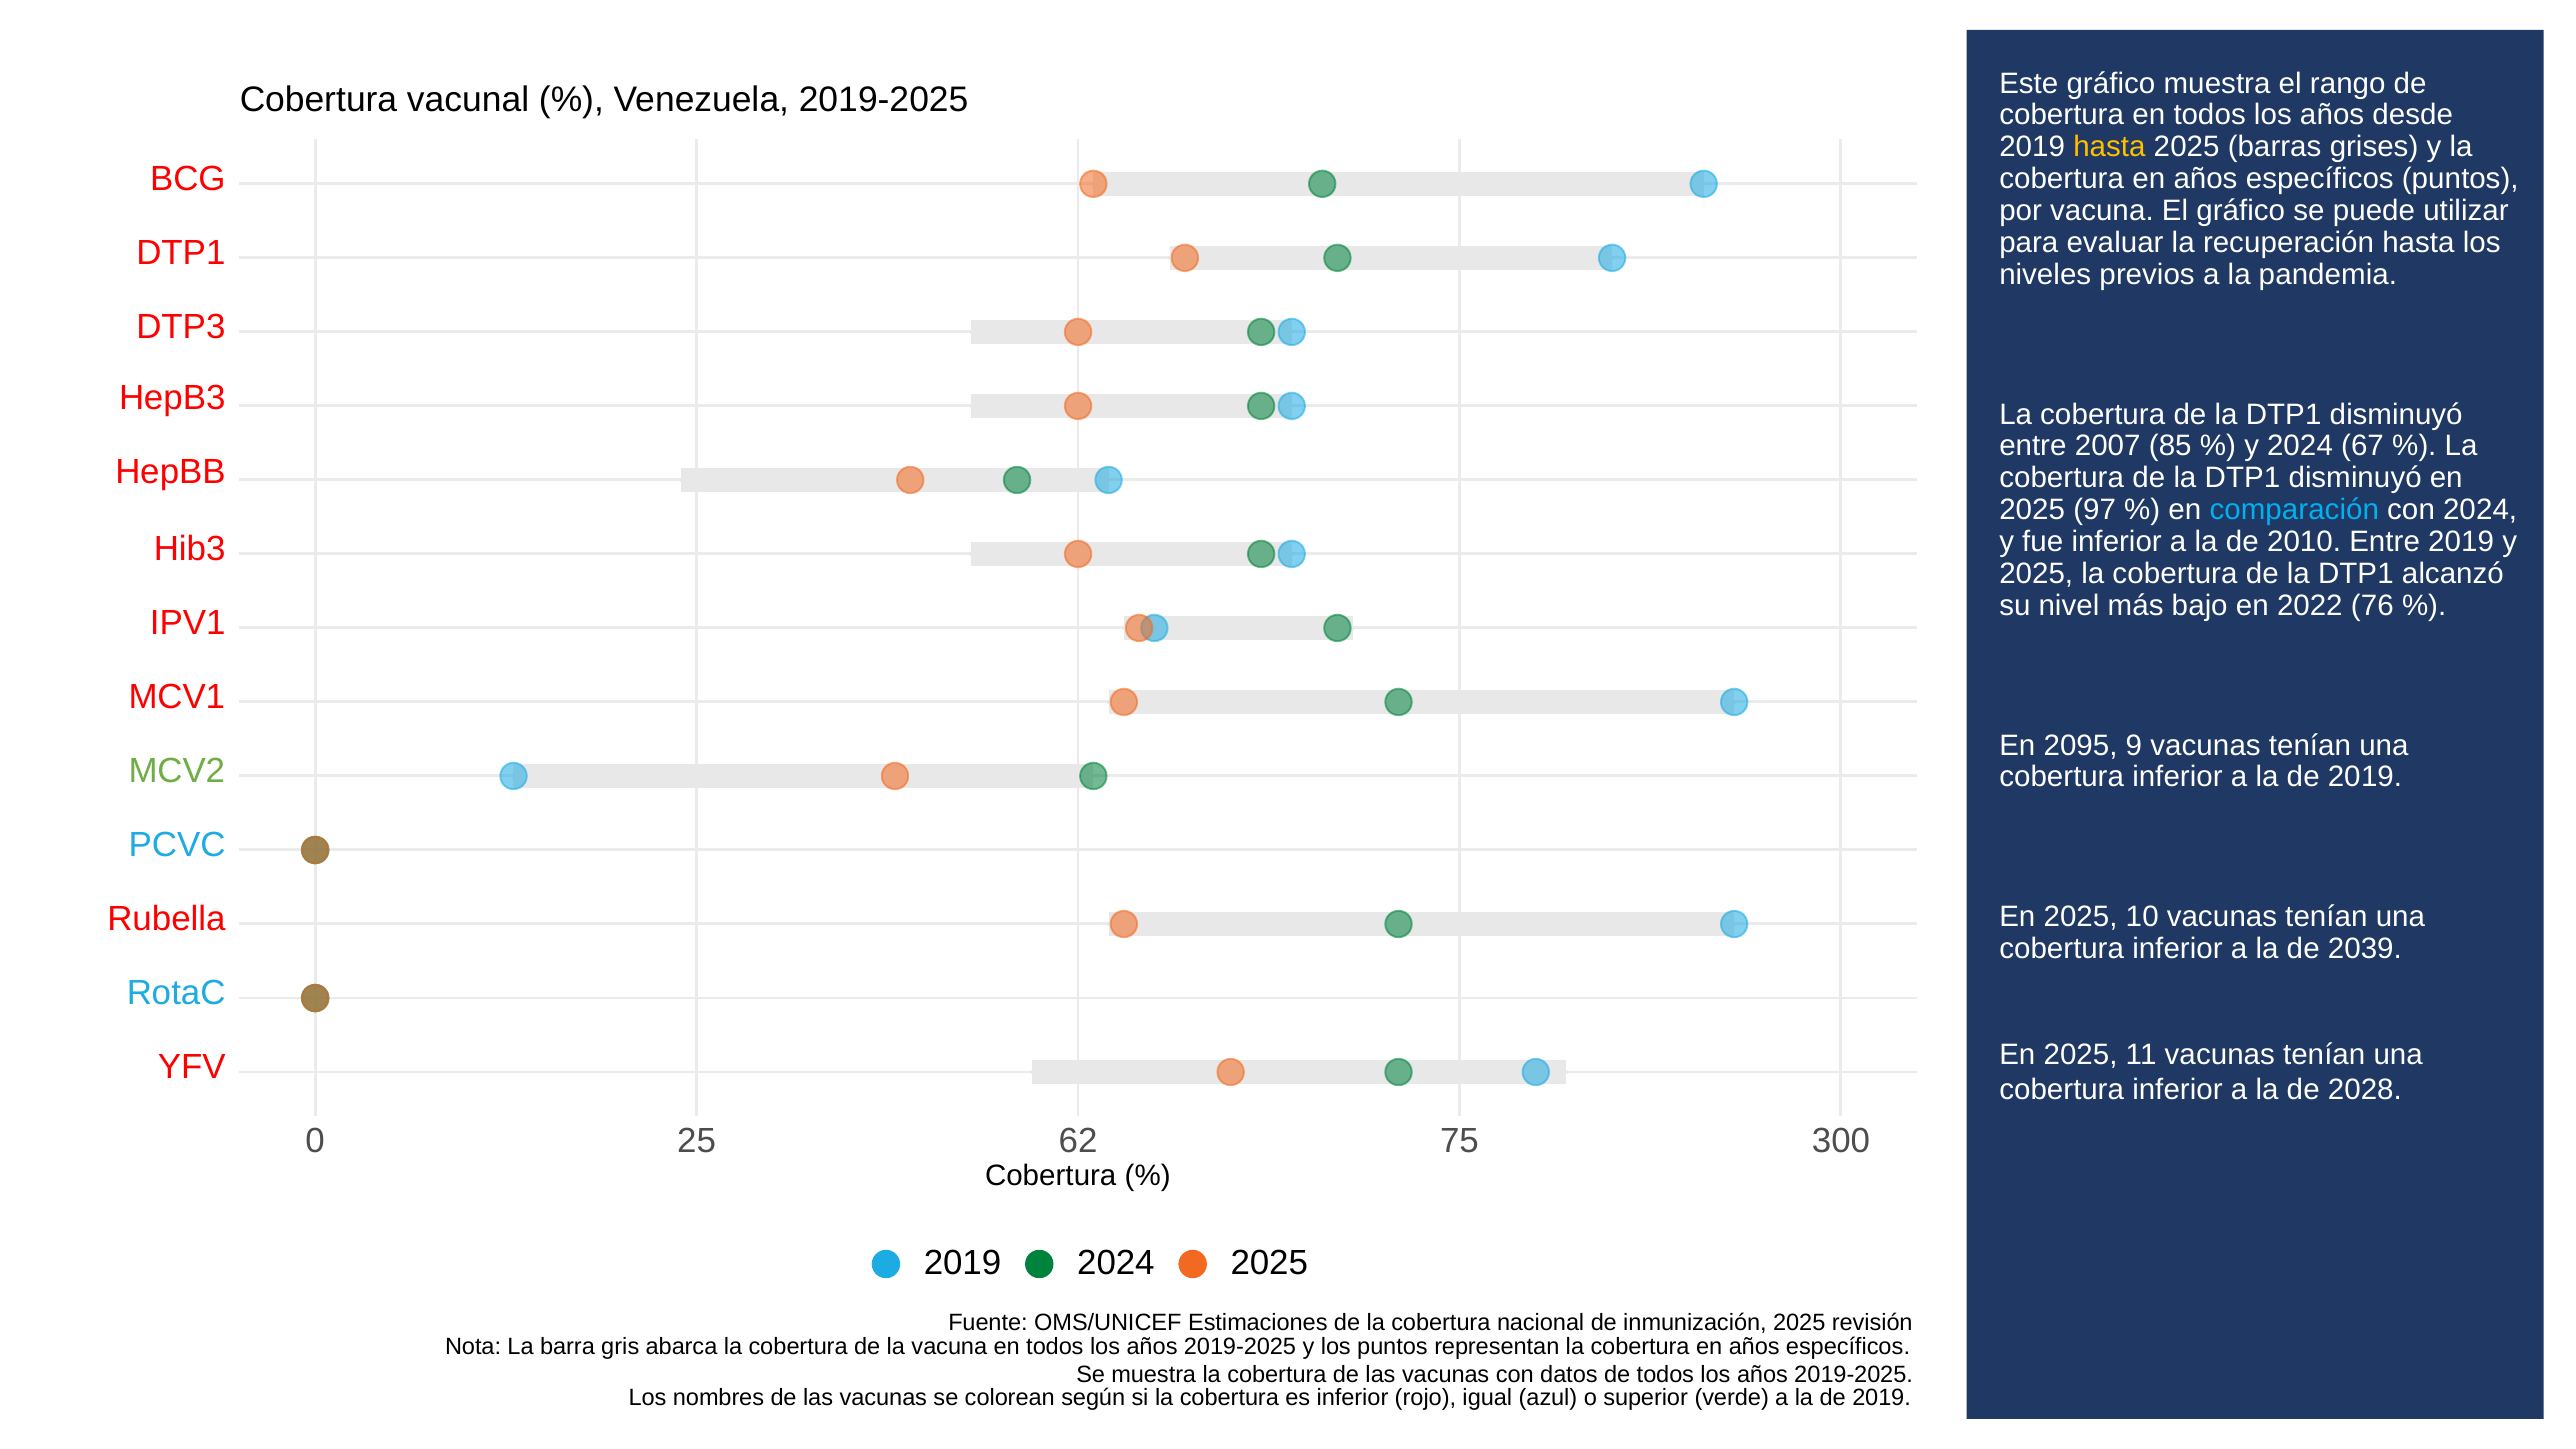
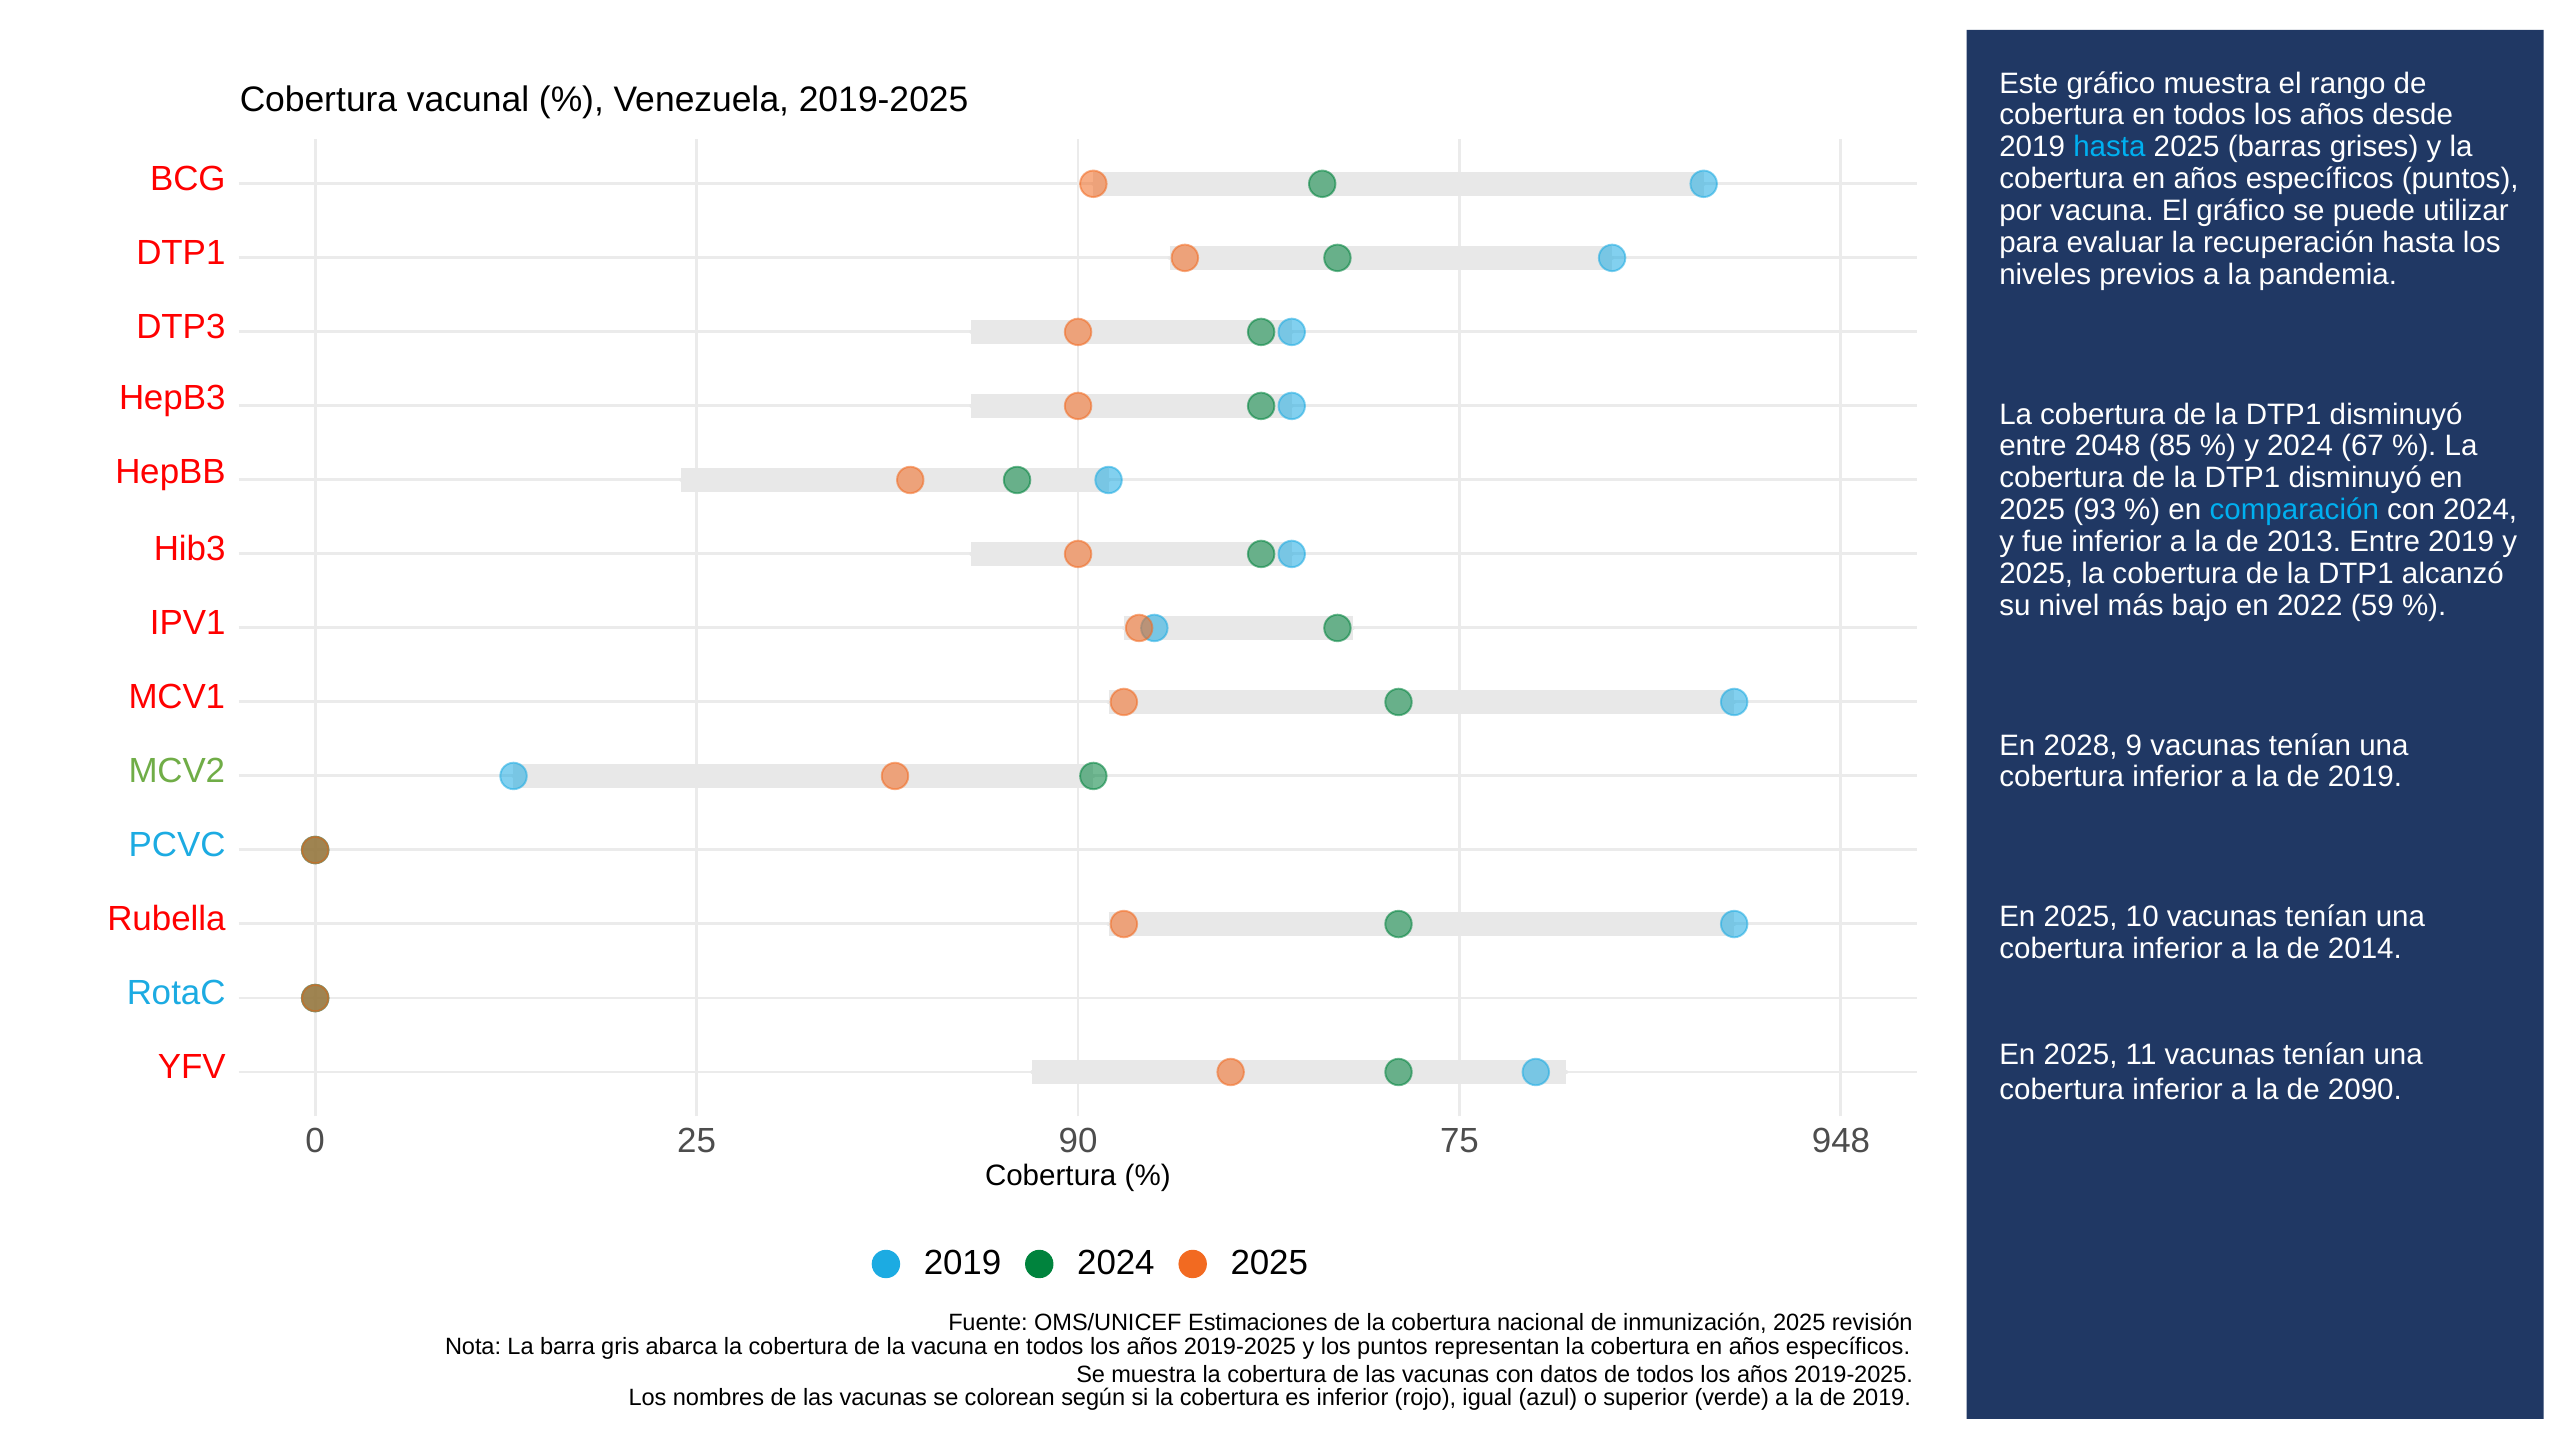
hasta colour: yellow -> light blue (2109, 147)
2007: 2007 -> 2048 (2108, 446)
97: 97 -> 93 (2095, 510)
2010: 2010 -> 2013 (2304, 542)
76: 76 -> 59 (2372, 606)
2095: 2095 -> 2028 (2081, 745)
2039: 2039 -> 2014 (2365, 949)
2028: 2028 -> 2090 (2365, 1090)
62: 62 -> 90 (1078, 1141)
300: 300 -> 948 (1841, 1141)
